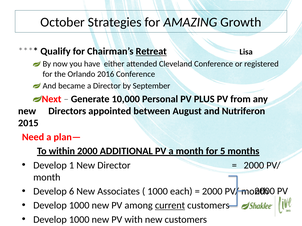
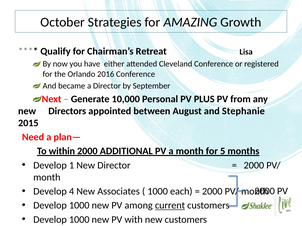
Retreat underline: present -> none (151, 51)
Nutriferon: Nutriferon -> Stephanie (243, 111)
6: 6 -> 4 (72, 192)
